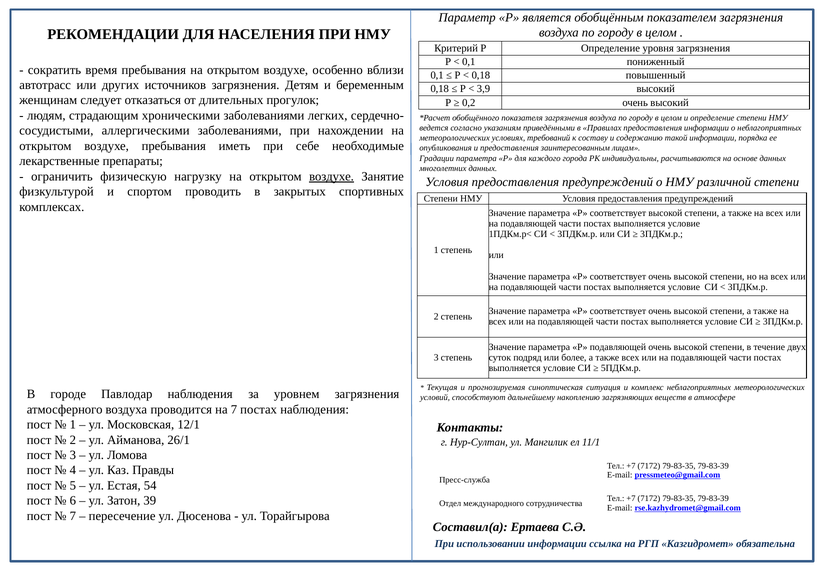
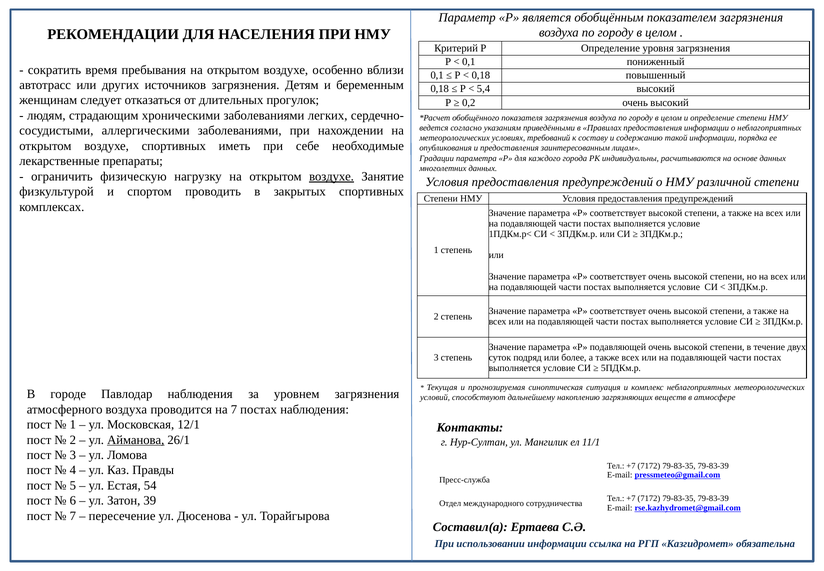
3,9: 3,9 -> 5,4 (483, 89)
воздухе пребывания: пребывания -> спортивных (174, 146)
Айманова underline: none -> present (136, 439)
